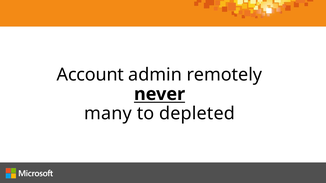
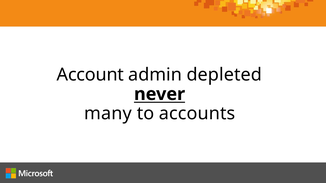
remotely: remotely -> depleted (224, 75)
depleted: depleted -> accounts (197, 114)
